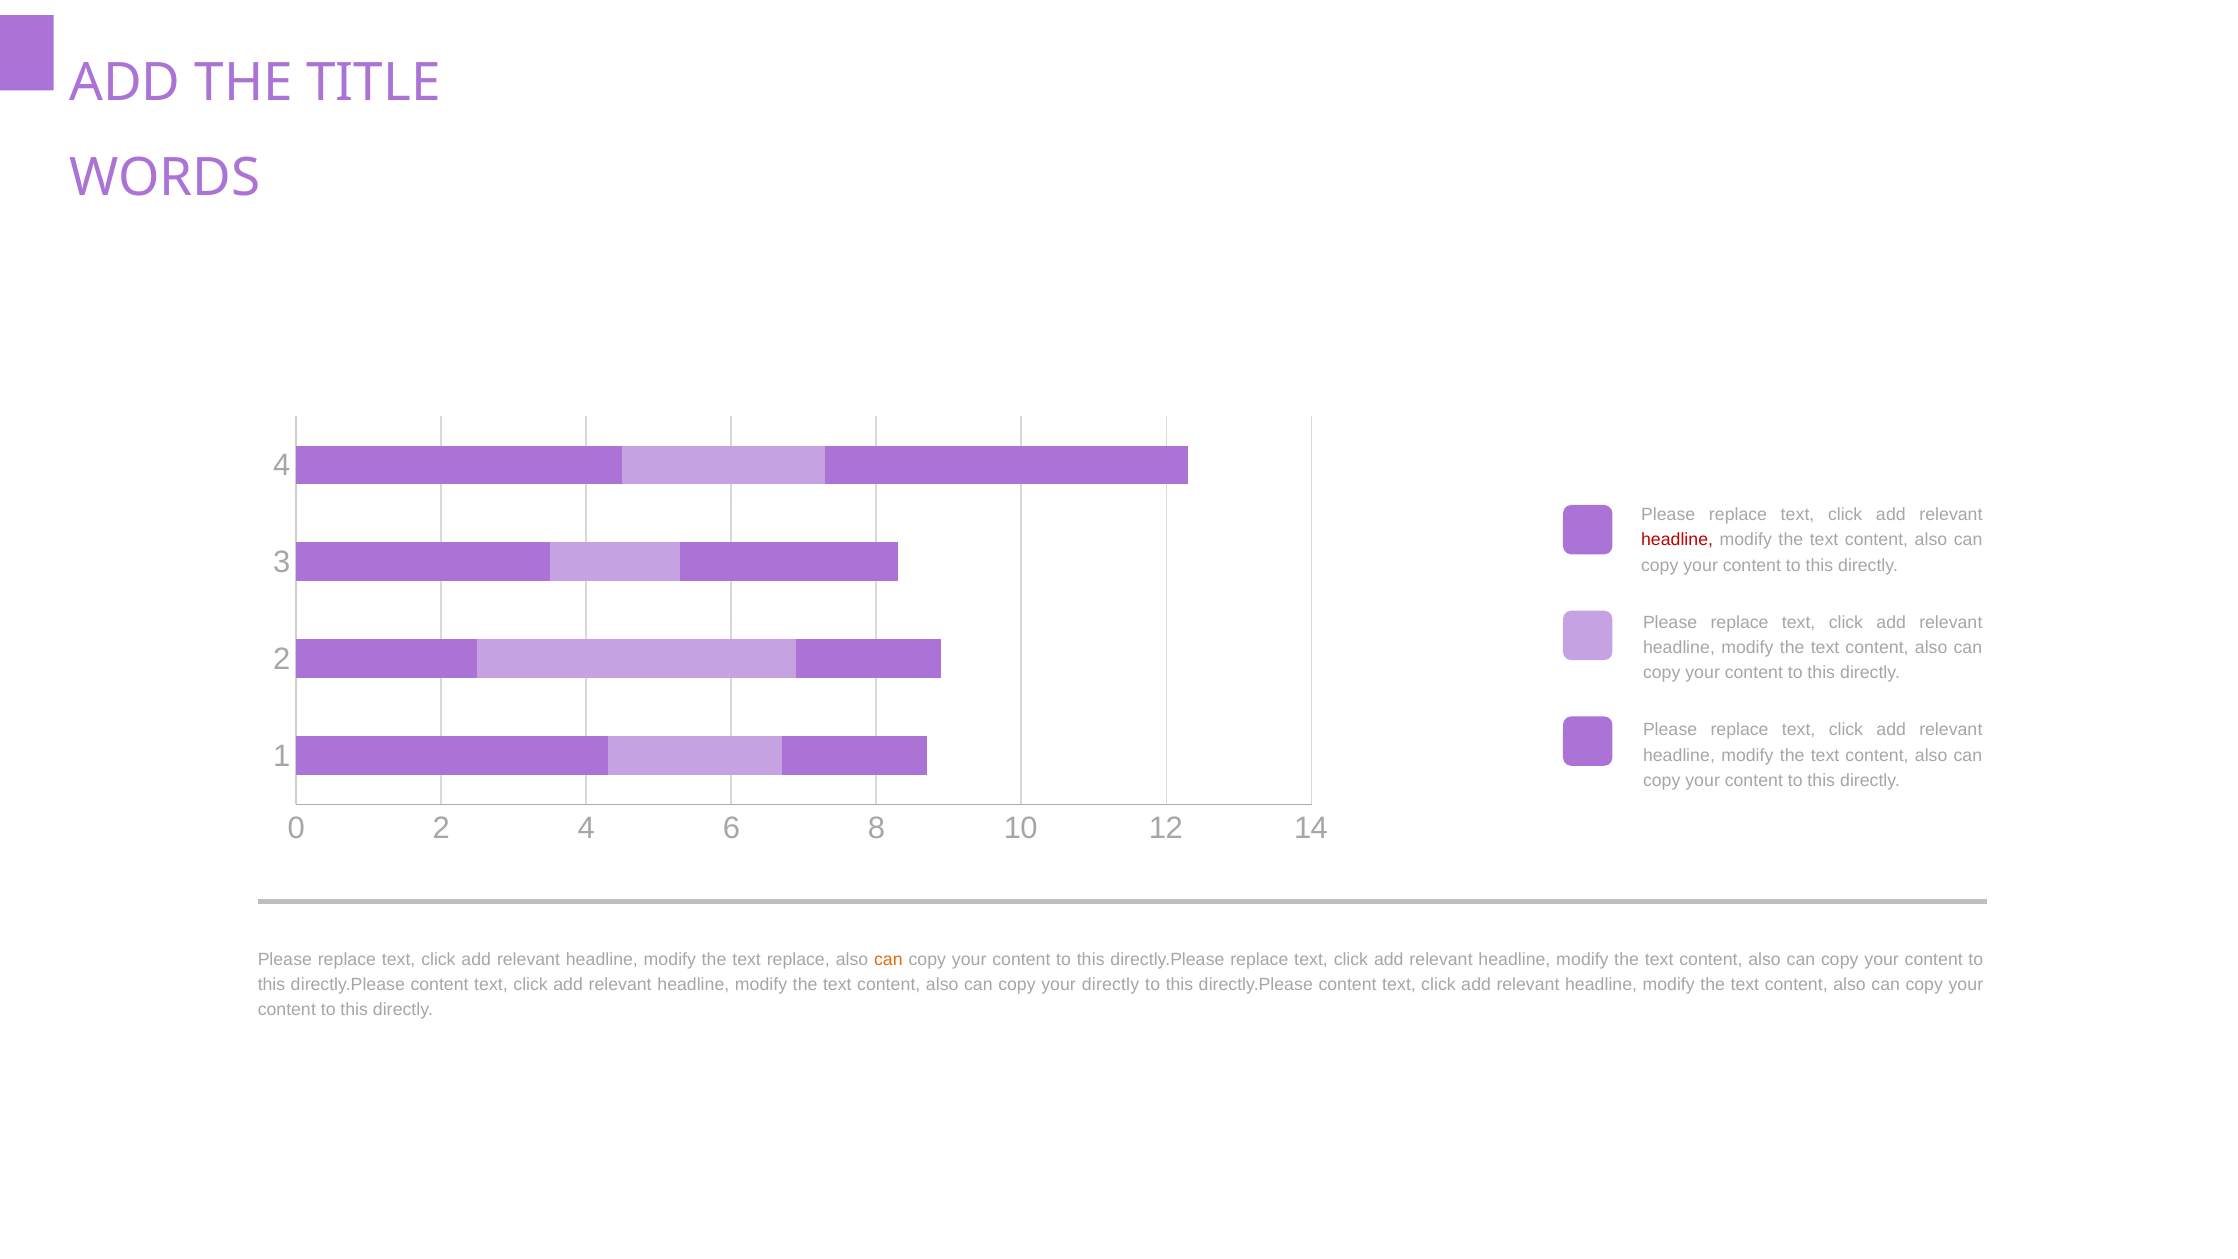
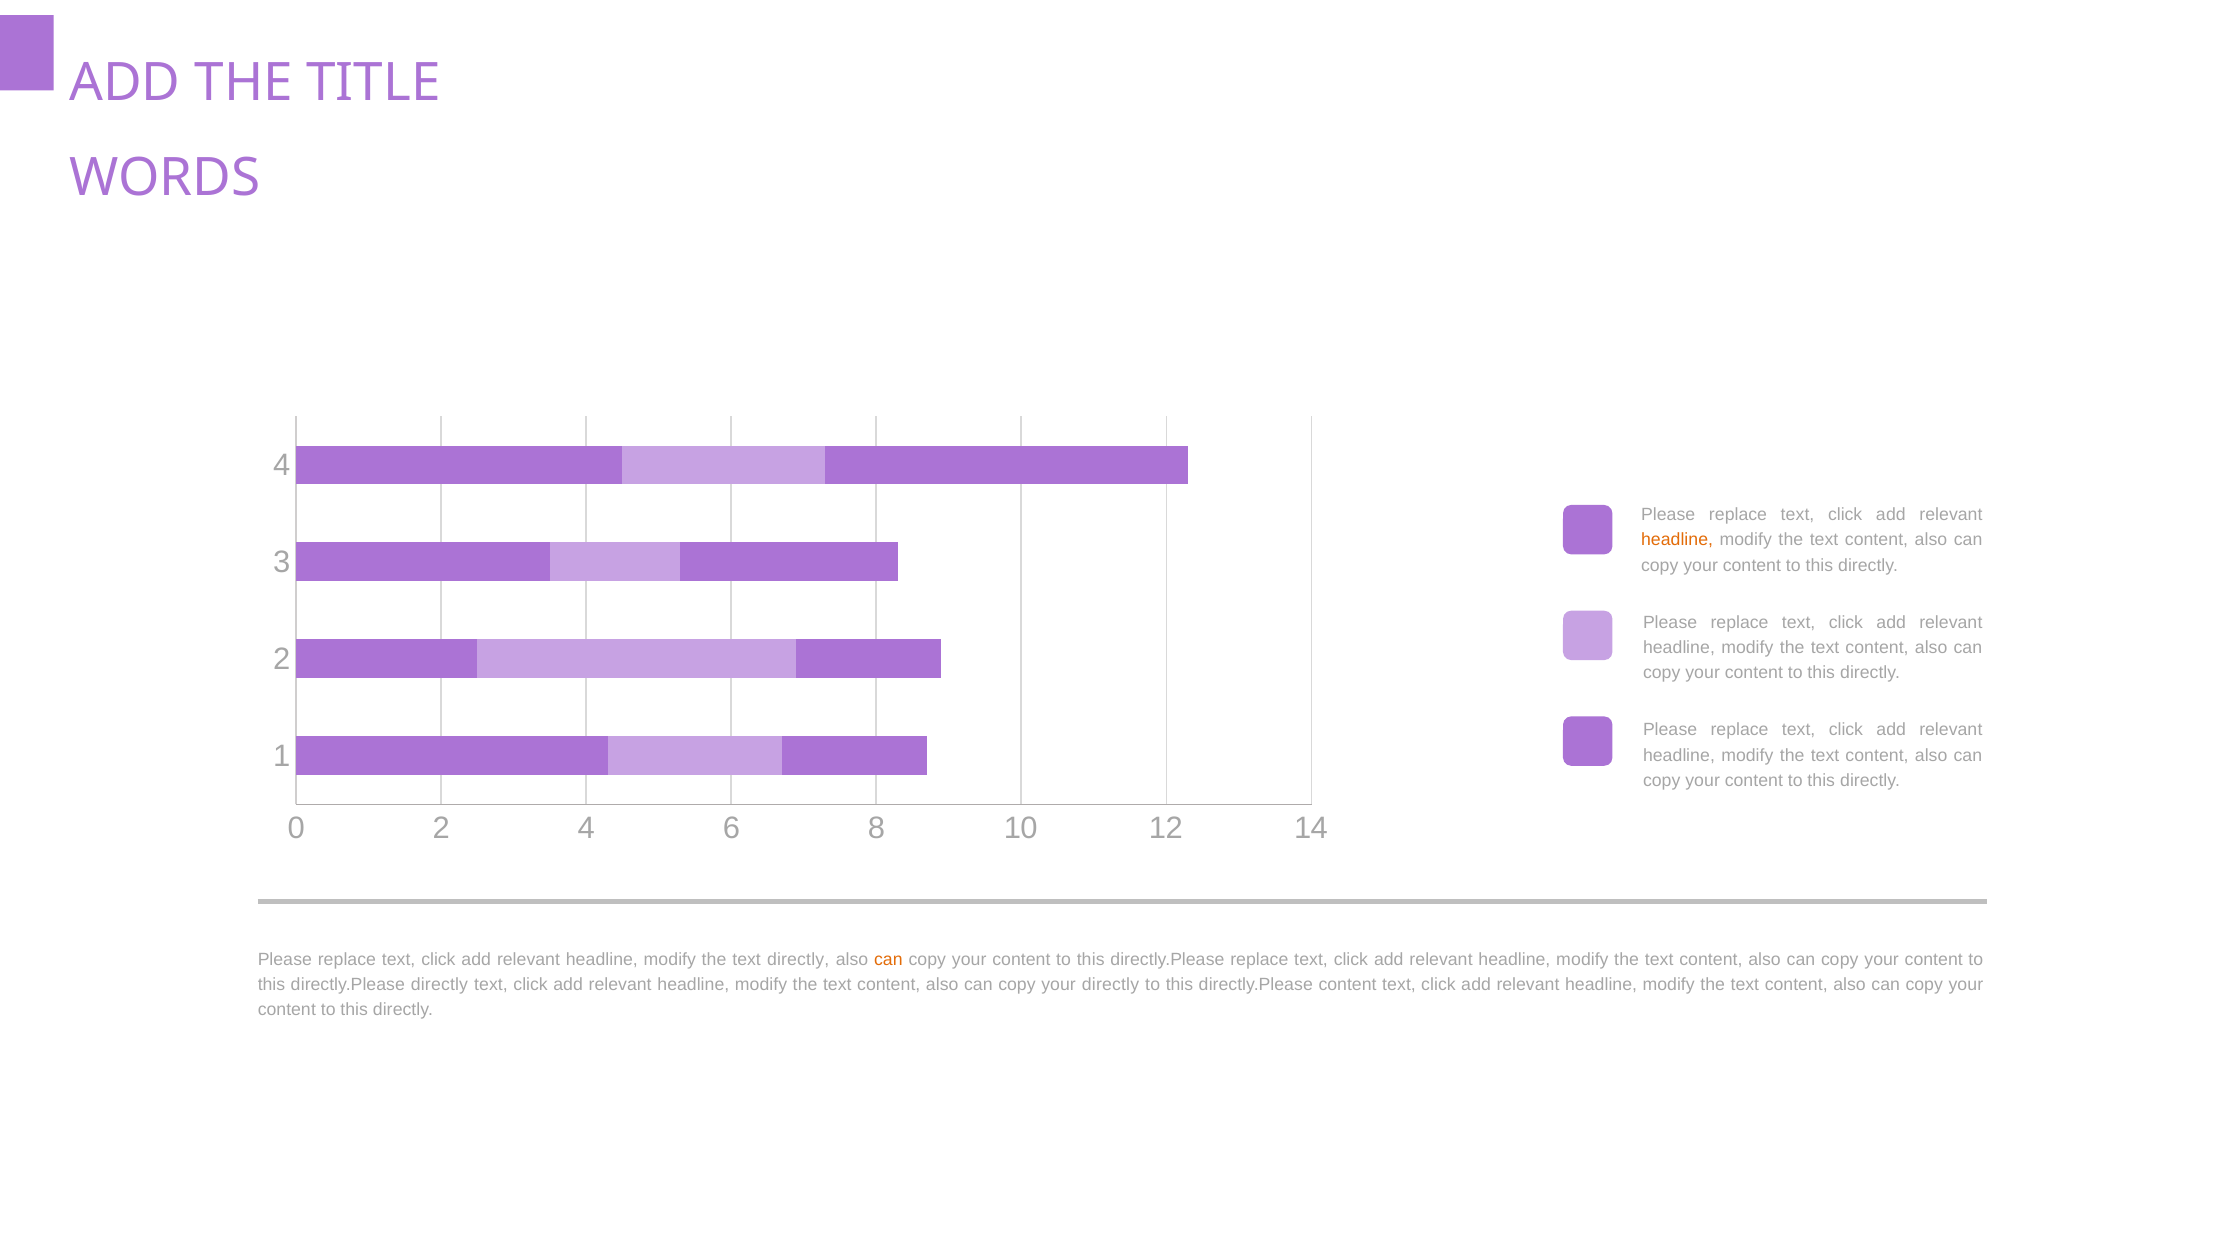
headline colour: red -> orange (1677, 540)
text replace: replace -> directly (798, 959)
content: content -> directly (439, 984)
